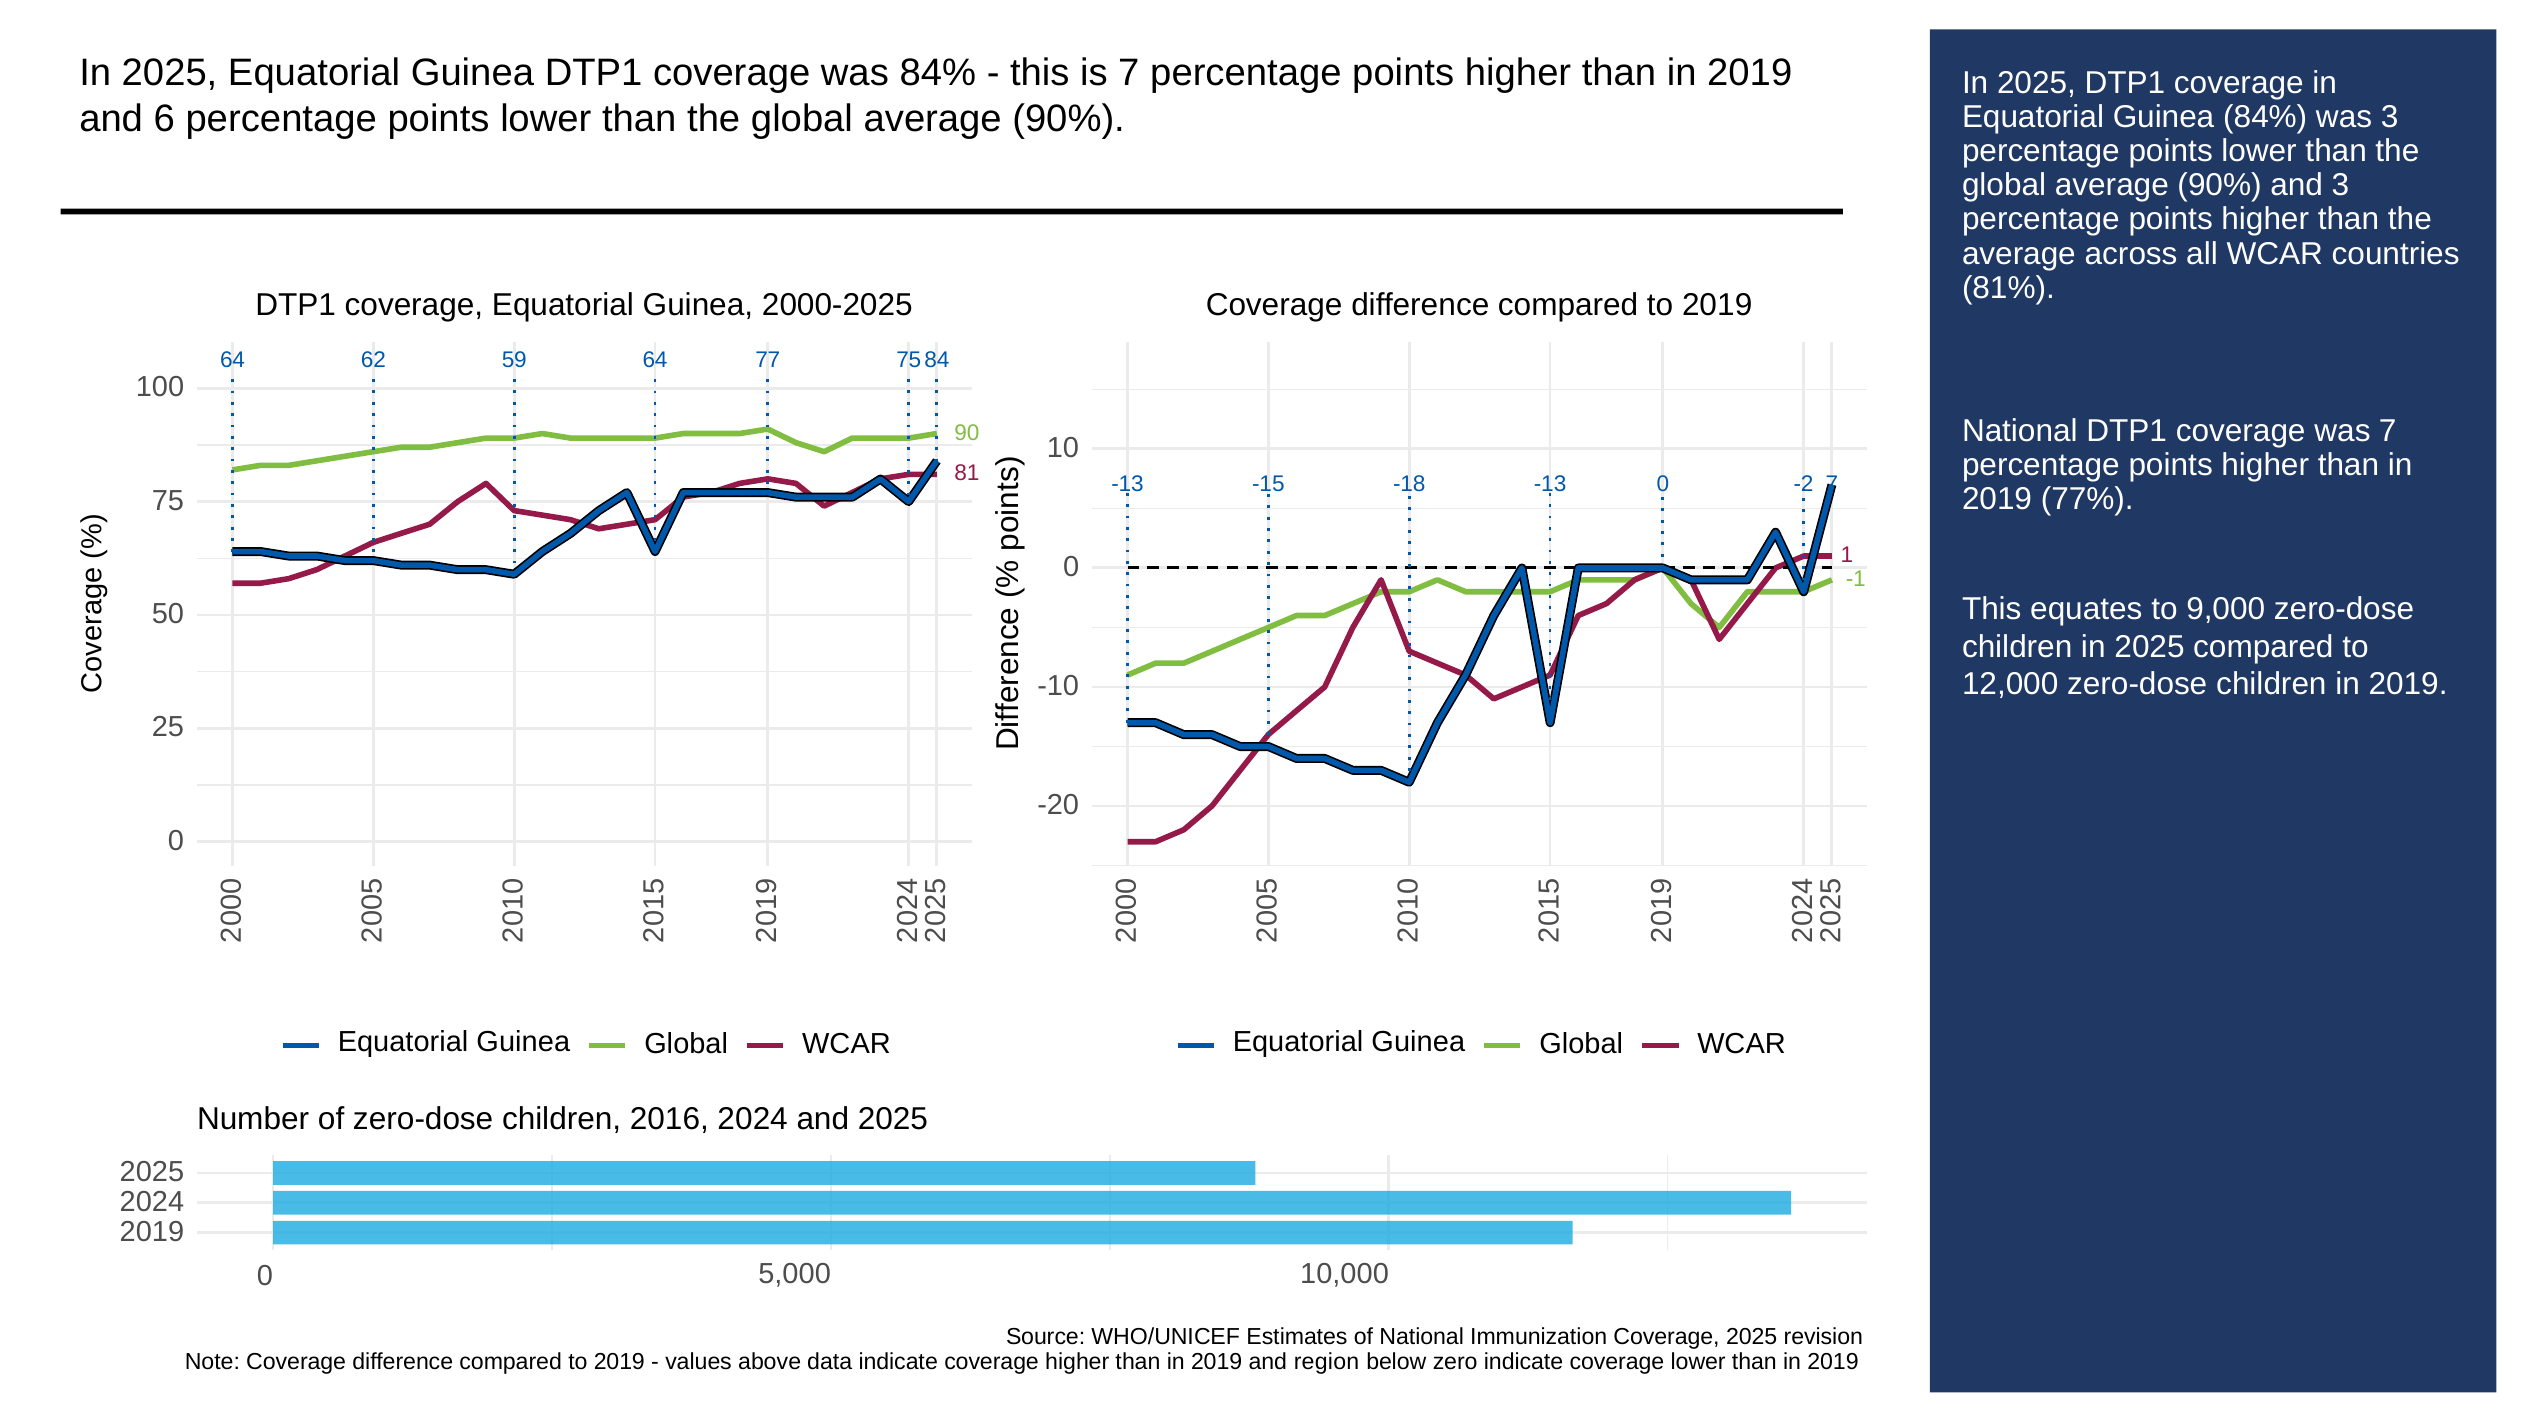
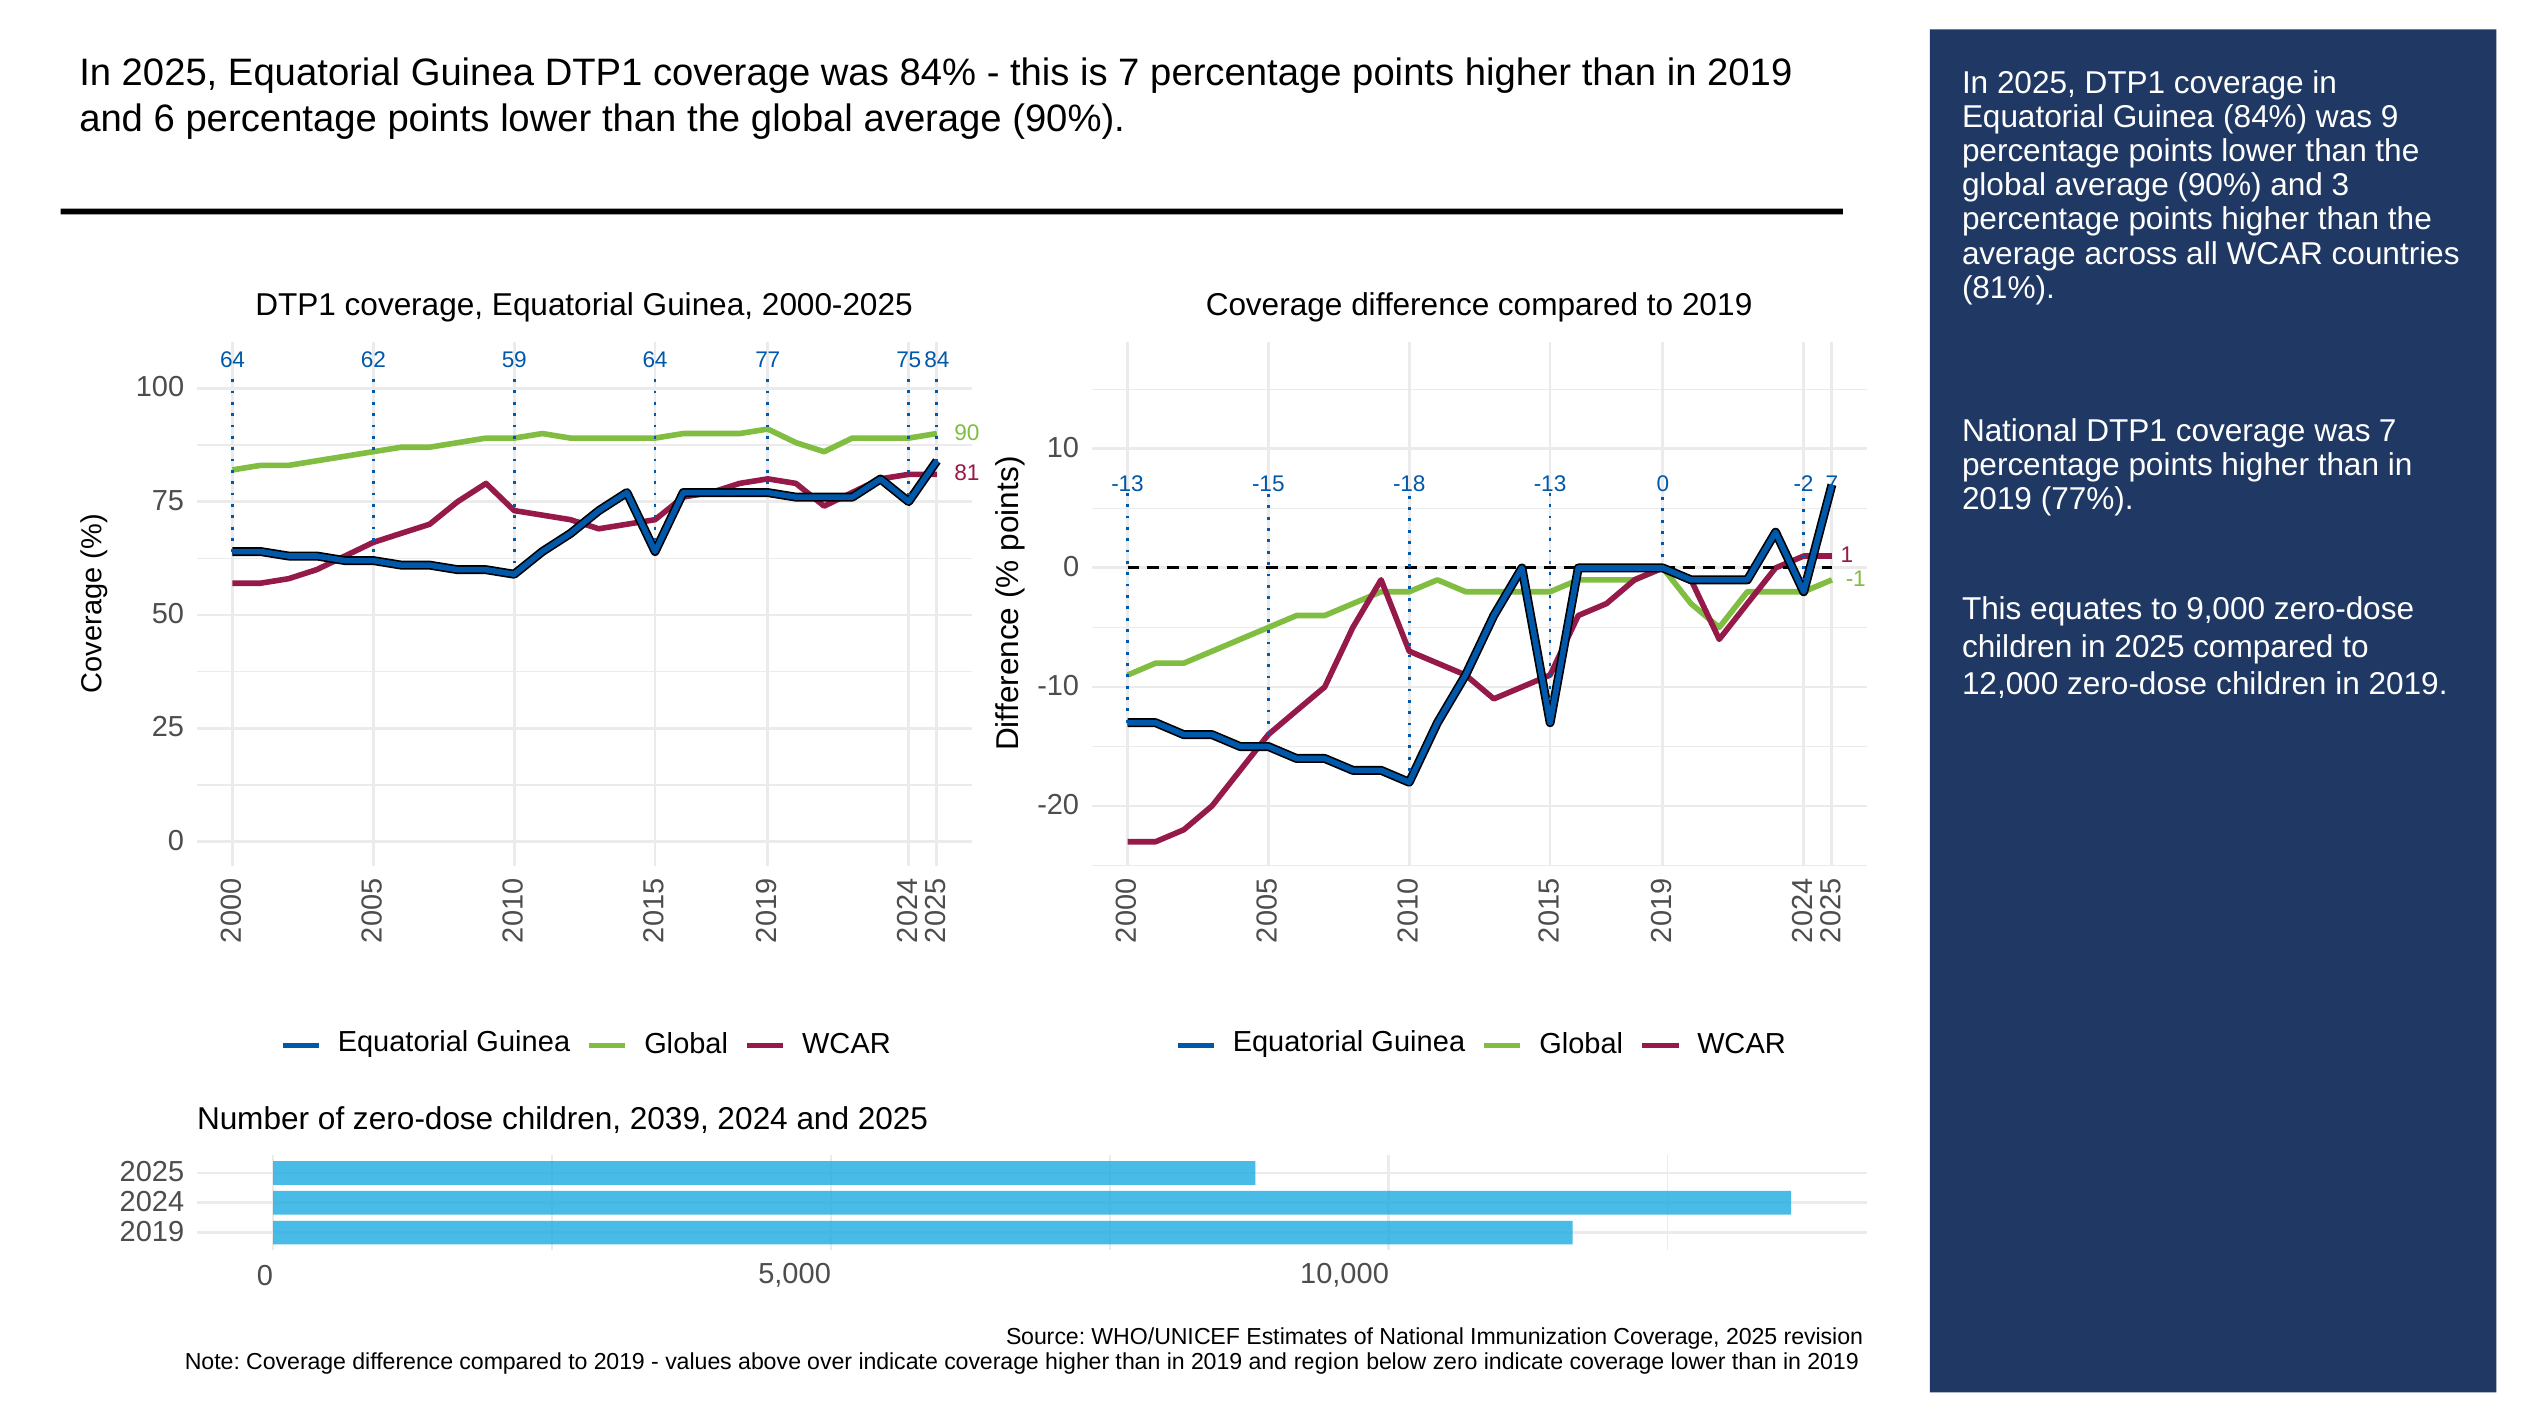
was 3: 3 -> 9 (2390, 117)
2016: 2016 -> 2039 (669, 1119)
data: data -> over (830, 1362)
